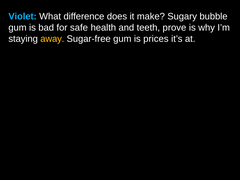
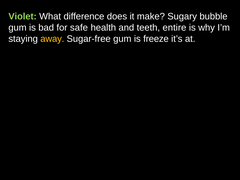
Violet colour: light blue -> light green (23, 16)
prove: prove -> entire (174, 28)
prices: prices -> freeze (156, 39)
